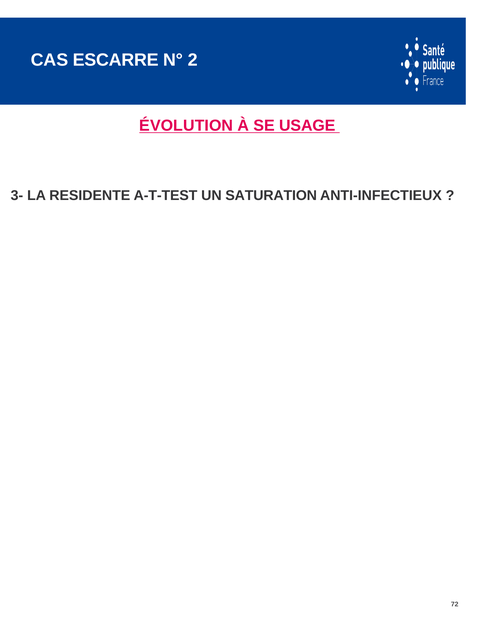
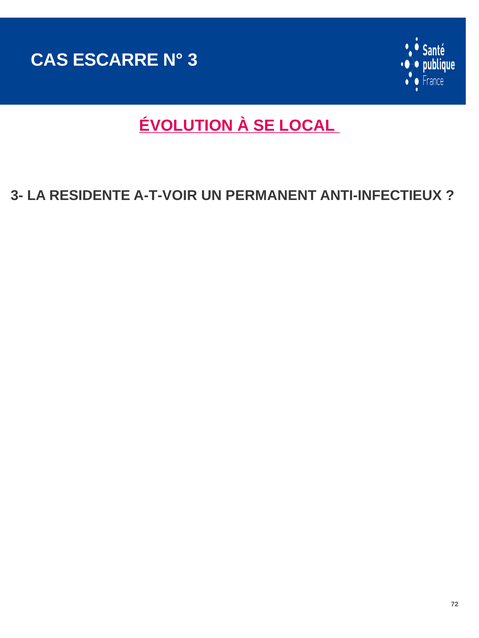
2: 2 -> 3 (193, 60)
USAGE: USAGE -> LOCAL (307, 126)
A-T-TEST: A-T-TEST -> A-T-VOIR (165, 196)
SATURATION: SATURATION -> PERMANENT (271, 196)
